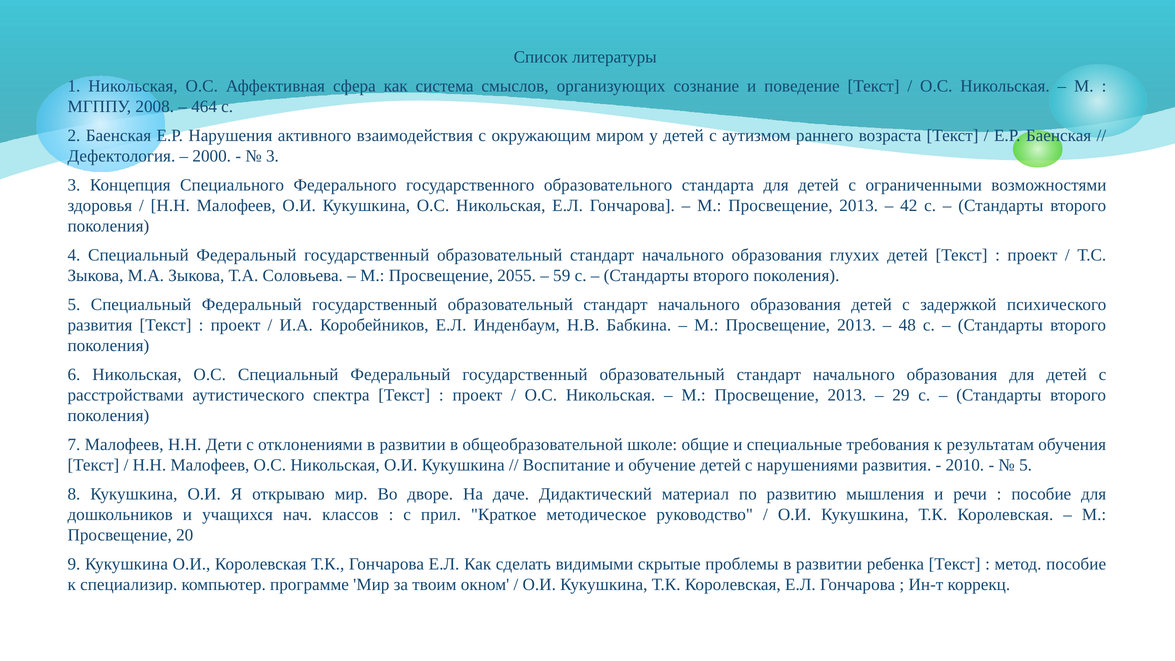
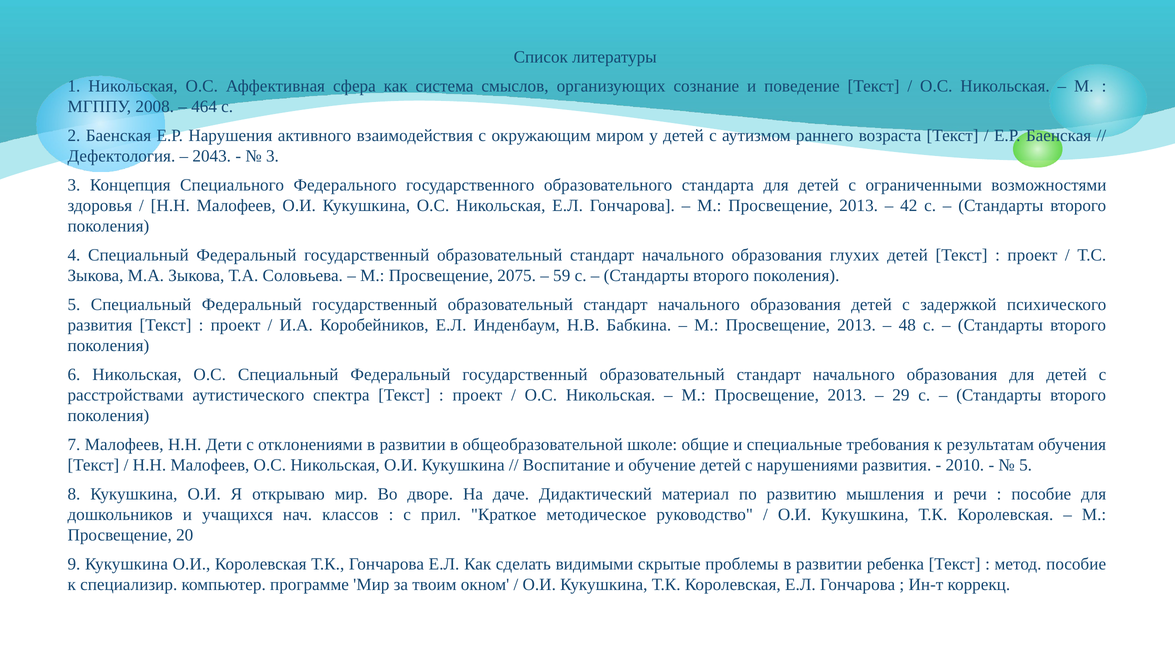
2000: 2000 -> 2043 (212, 156)
2055: 2055 -> 2075 (517, 276)
